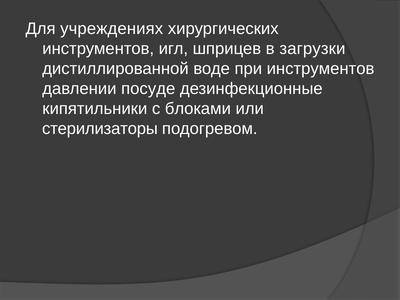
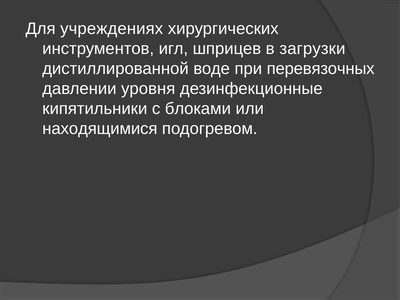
при инструментов: инструментов -> перевязочных (321, 69)
посуде: посуде -> уровня (148, 89)
стерилизаторы: стерилизаторы -> находящимися (100, 129)
